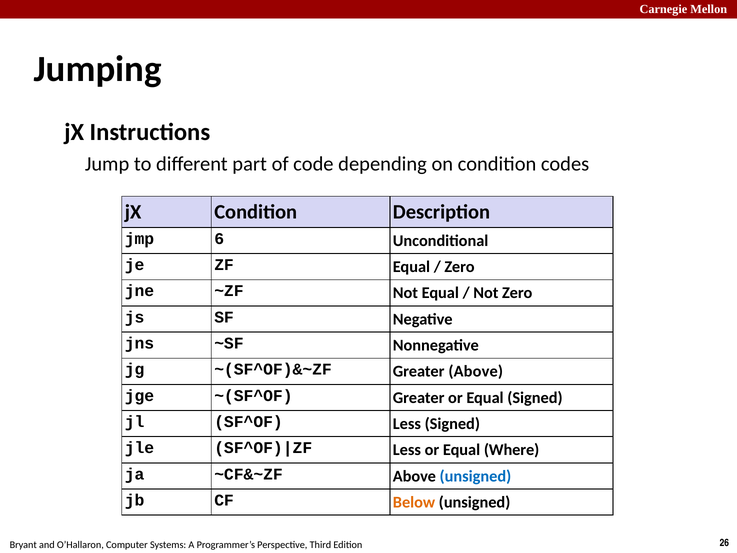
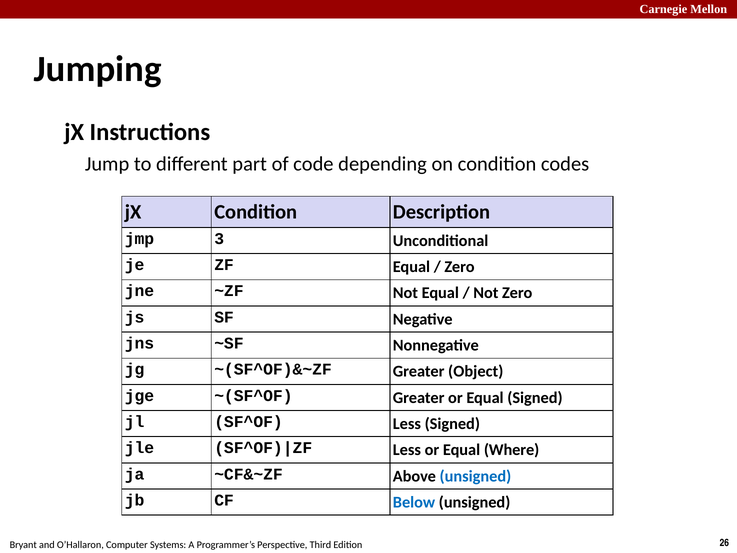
6: 6 -> 3 (219, 239)
Greater Above: Above -> Object (476, 371)
Below colour: orange -> blue (414, 502)
